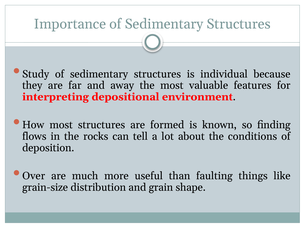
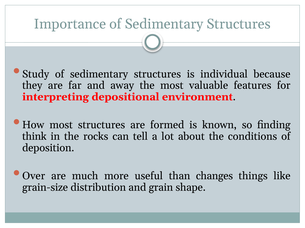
flows: flows -> think (34, 137)
faulting: faulting -> changes (214, 177)
